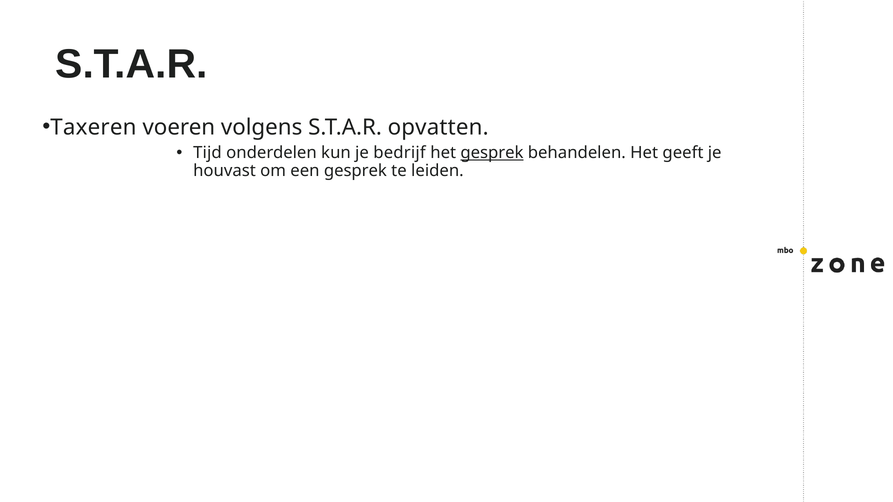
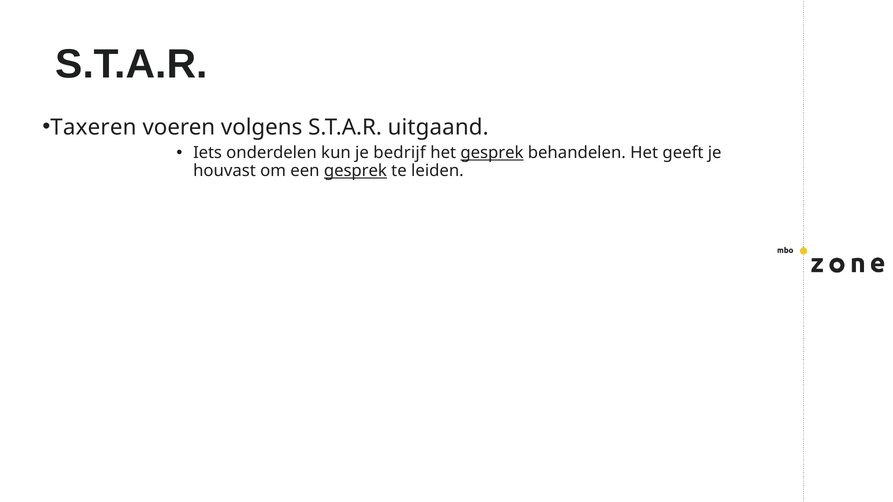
opvatten: opvatten -> uitgaand (438, 127)
Tijd: Tijd -> Iets (208, 153)
gesprek underline: none -> present (355, 171)
